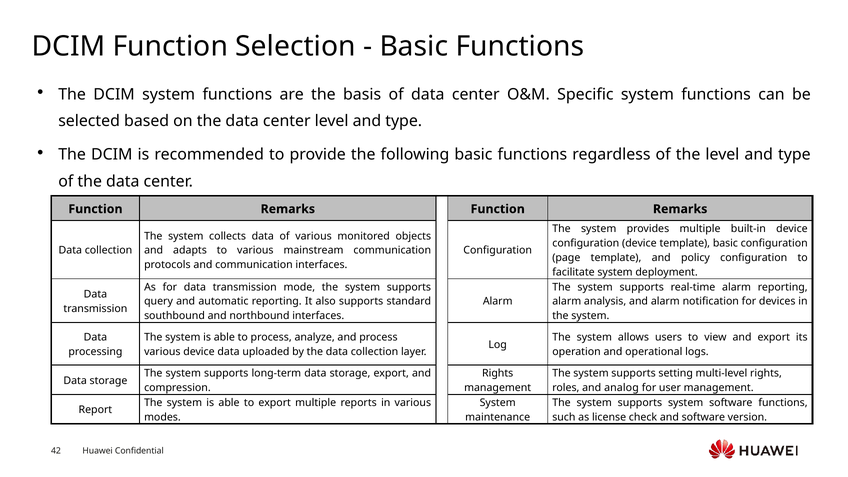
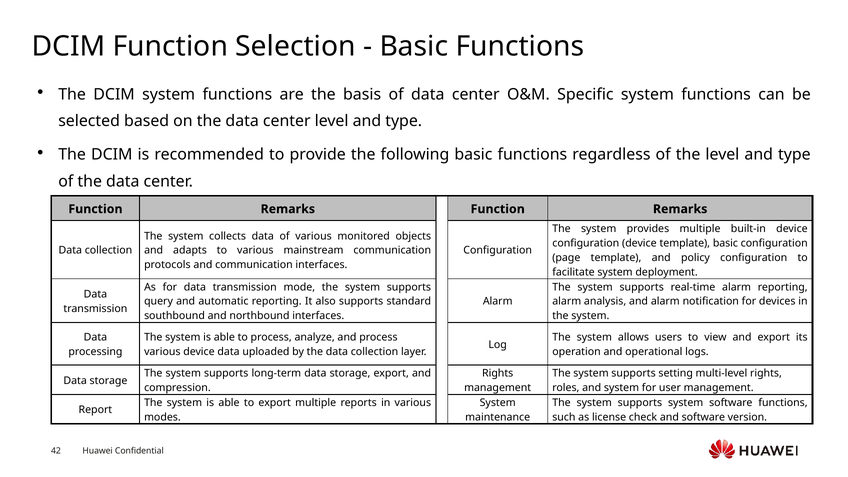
and analog: analog -> system (622, 388)
